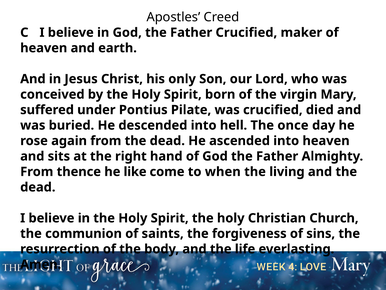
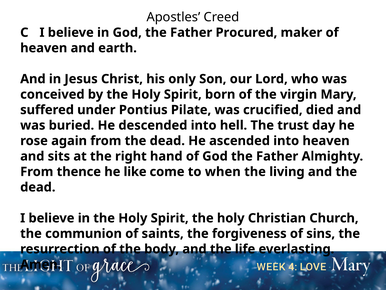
Father Crucified: Crucified -> Procured (246, 32)
once: once -> trust (293, 125)
